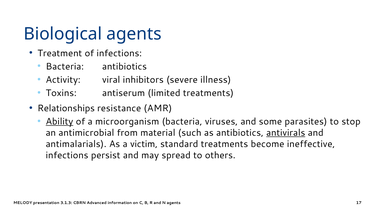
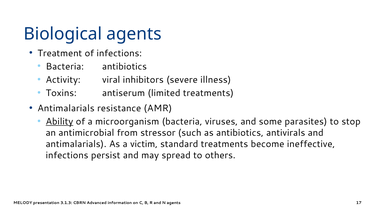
Relationships: Relationships -> Antimalarials (66, 108)
material: material -> stressor (158, 132)
antivirals underline: present -> none (286, 132)
